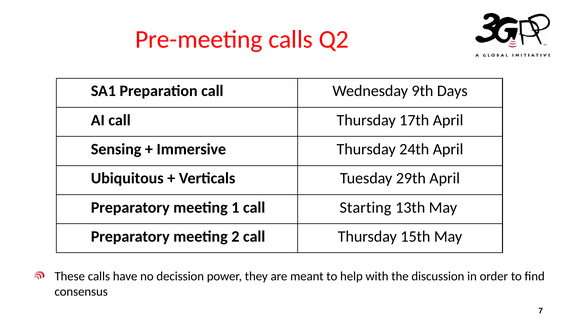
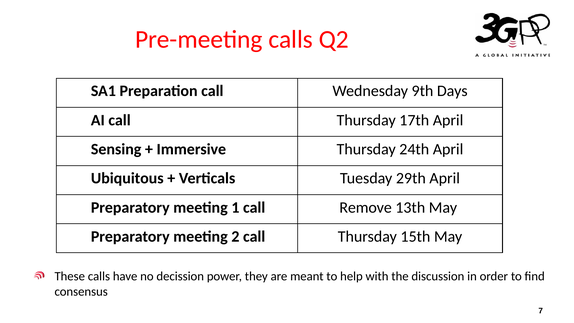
Starting: Starting -> Remove (366, 207)
